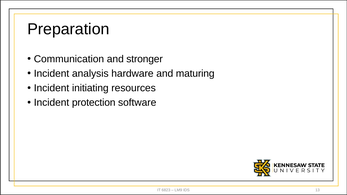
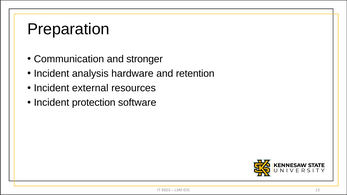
maturing: maturing -> retention (195, 74)
initiating: initiating -> external (90, 88)
